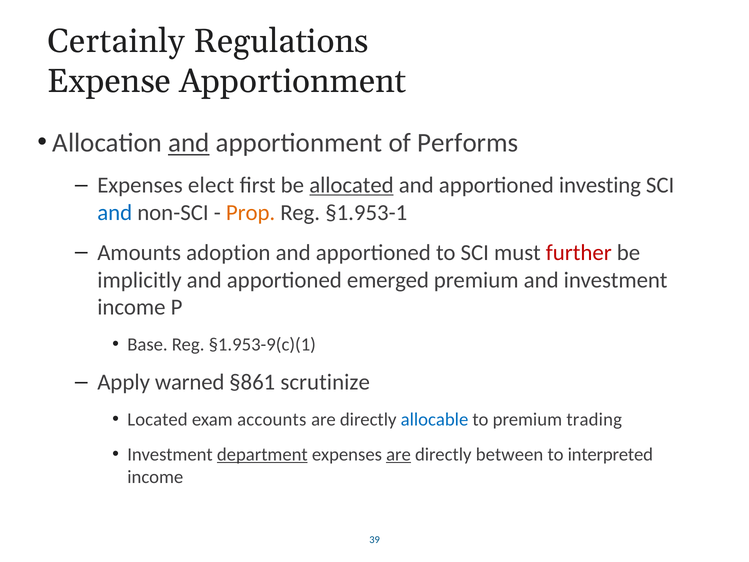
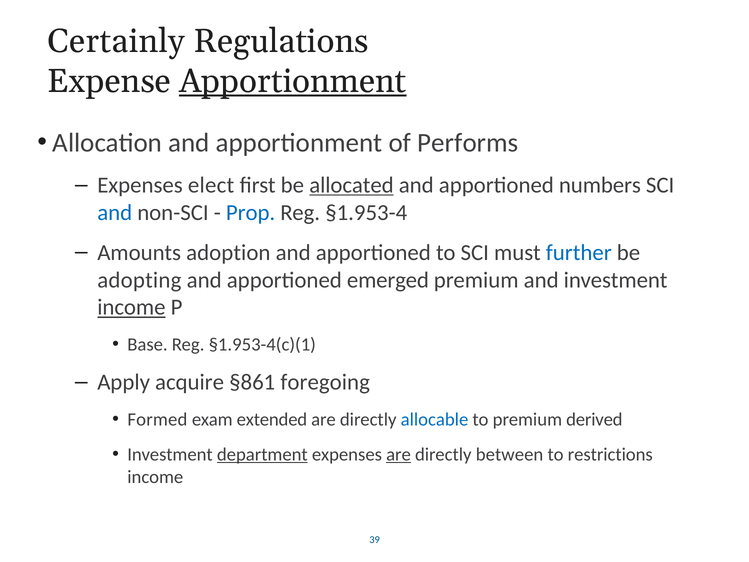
Apportionment underline: none -> present (293, 81)
and underline: present -> none (189, 143)
investing: investing -> numbers (600, 185)
Prop colour: orange -> blue (251, 213)
§1.953-1: §1.953-1 -> §1.953-4 (366, 213)
further colour: red -> blue (579, 252)
implicitly: implicitly -> adopting (139, 280)
income underline: none -> present (131, 307)
§1.953-9(c)(1: §1.953-9(c)(1 -> §1.953-4(c)(1 (262, 344)
warned: warned -> acquire (190, 382)
scrutinize: scrutinize -> foregoing (325, 382)
Located: Located -> Formed (157, 419)
accounts: accounts -> extended (272, 419)
trading: trading -> derived (594, 419)
interpreted: interpreted -> restrictions (610, 454)
